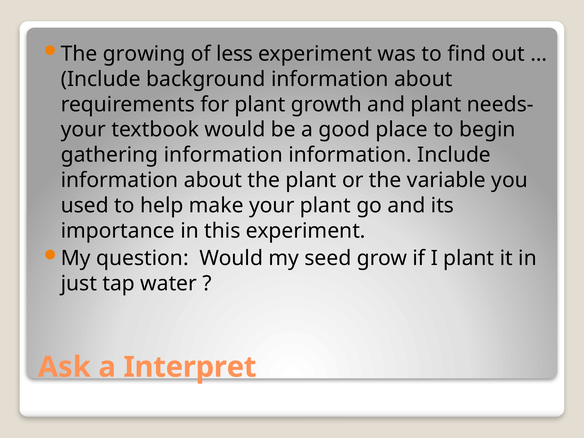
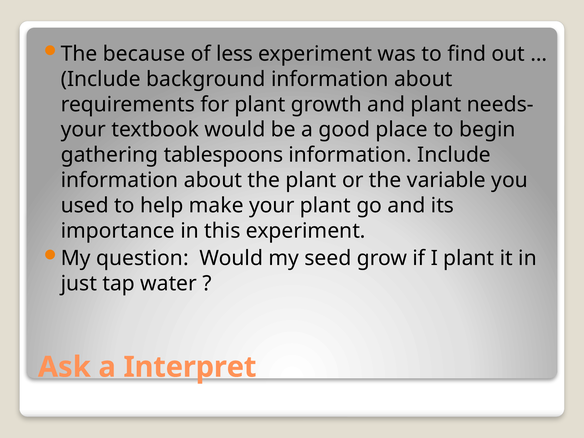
growing: growing -> because (144, 54)
gathering information: information -> tablespoons (223, 155)
